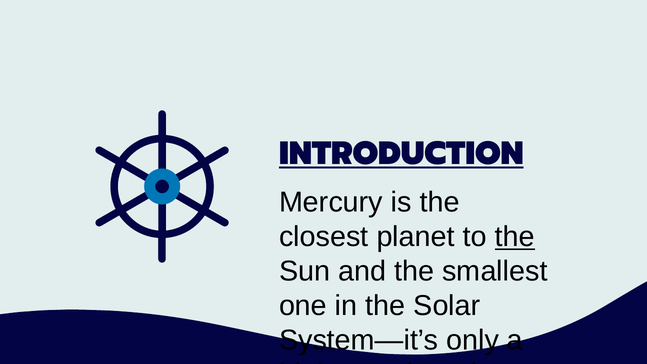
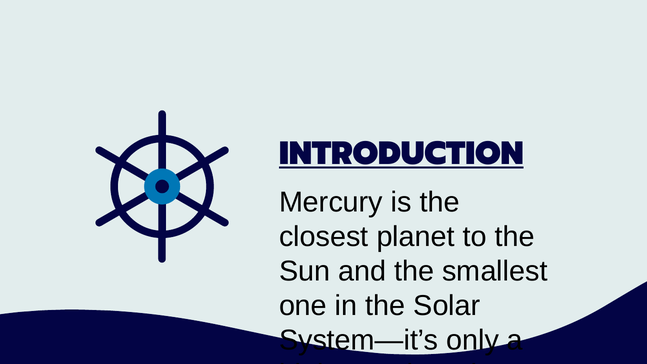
the underline: present -> none (515, 237)
